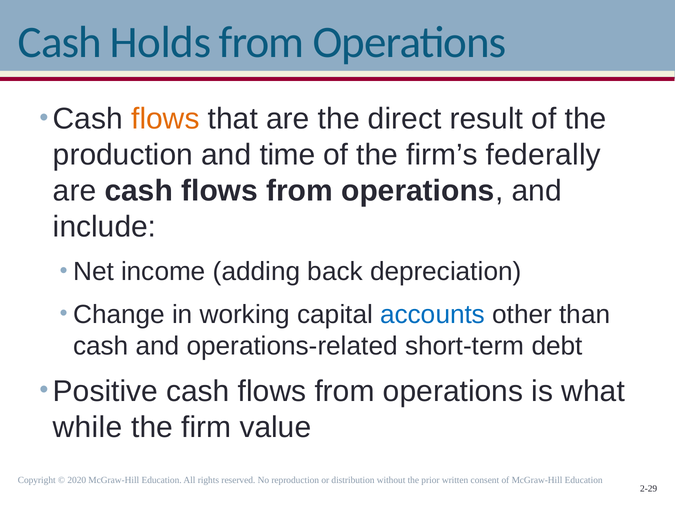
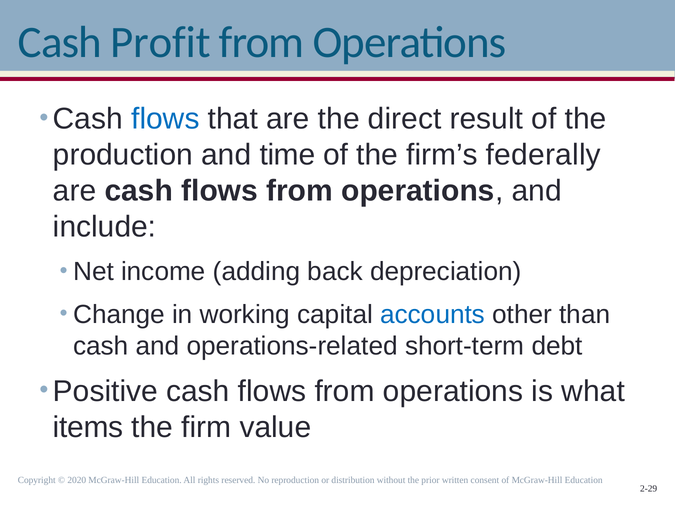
Holds: Holds -> Profit (160, 42)
flows colour: orange -> blue (165, 119)
while: while -> items (88, 427)
